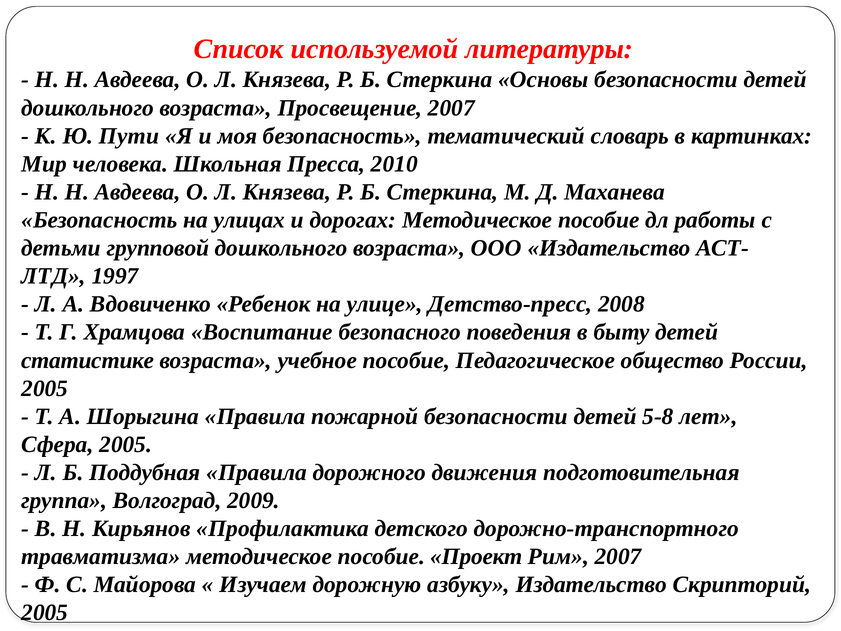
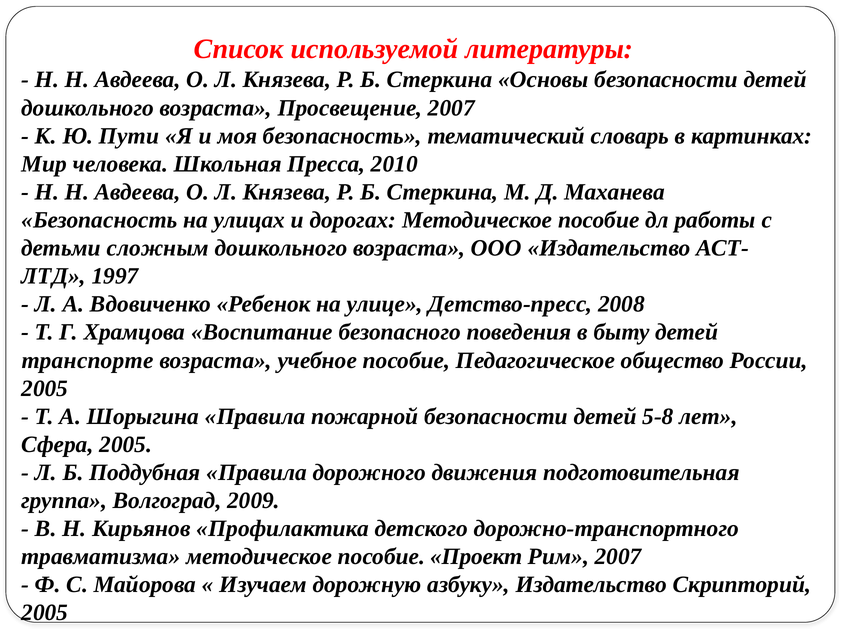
групповой: групповой -> сложным (158, 248)
статистике: статистике -> транспорте (88, 360)
